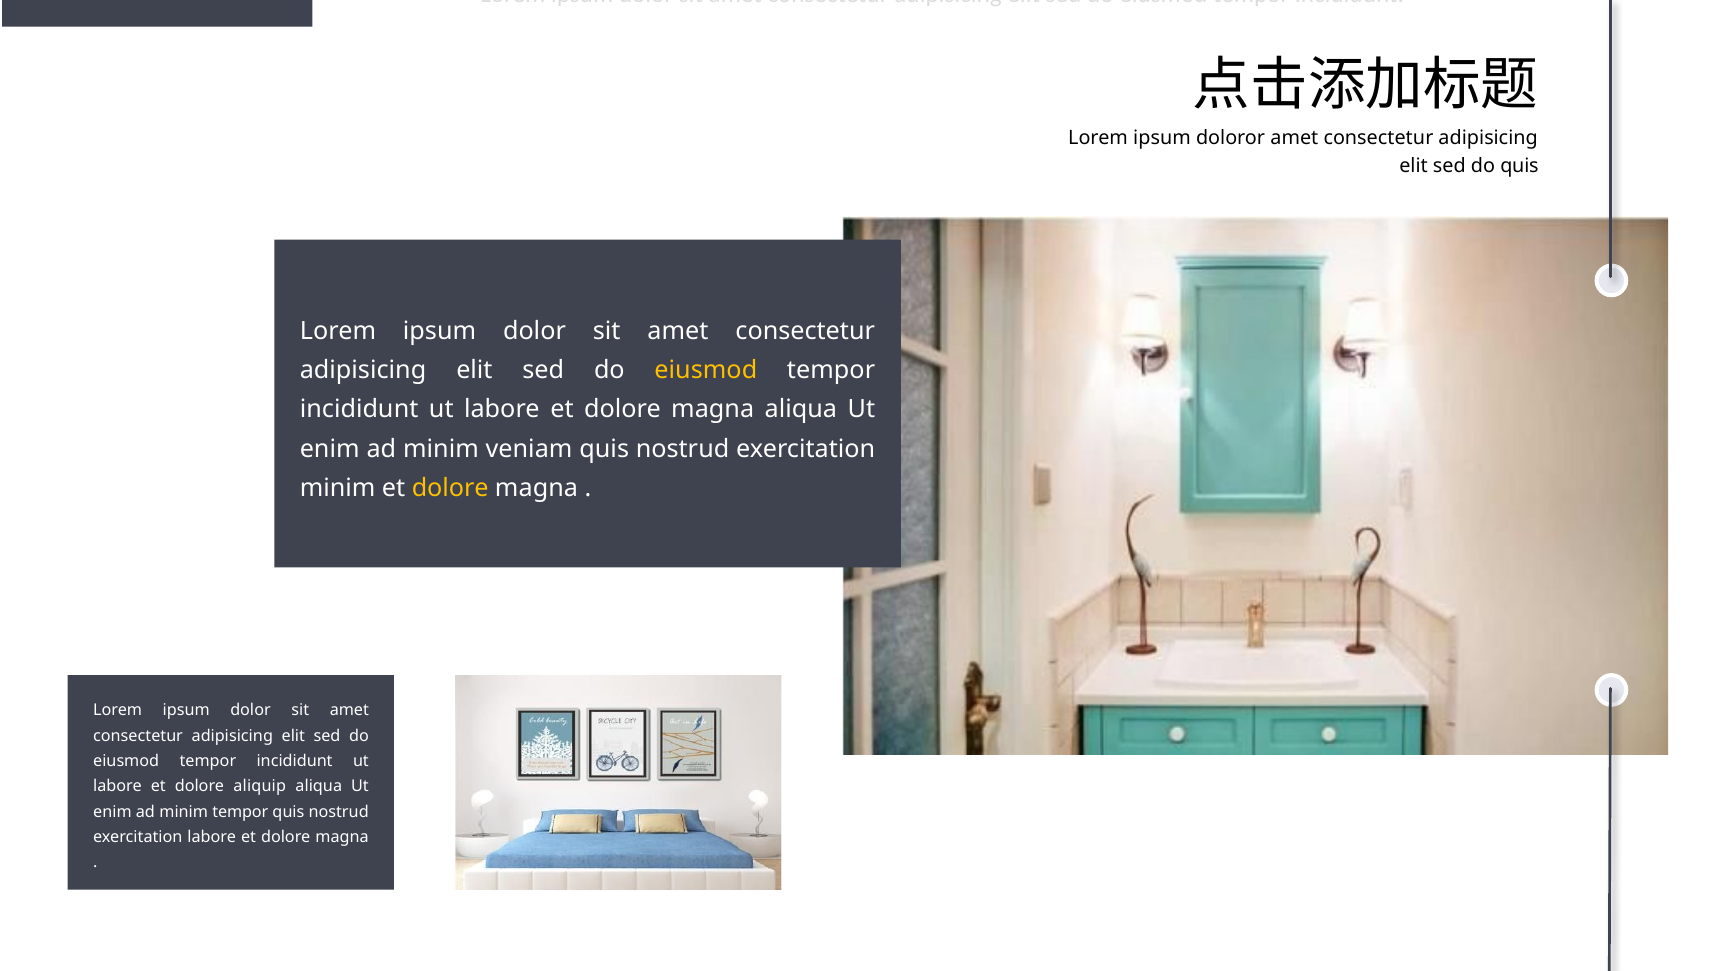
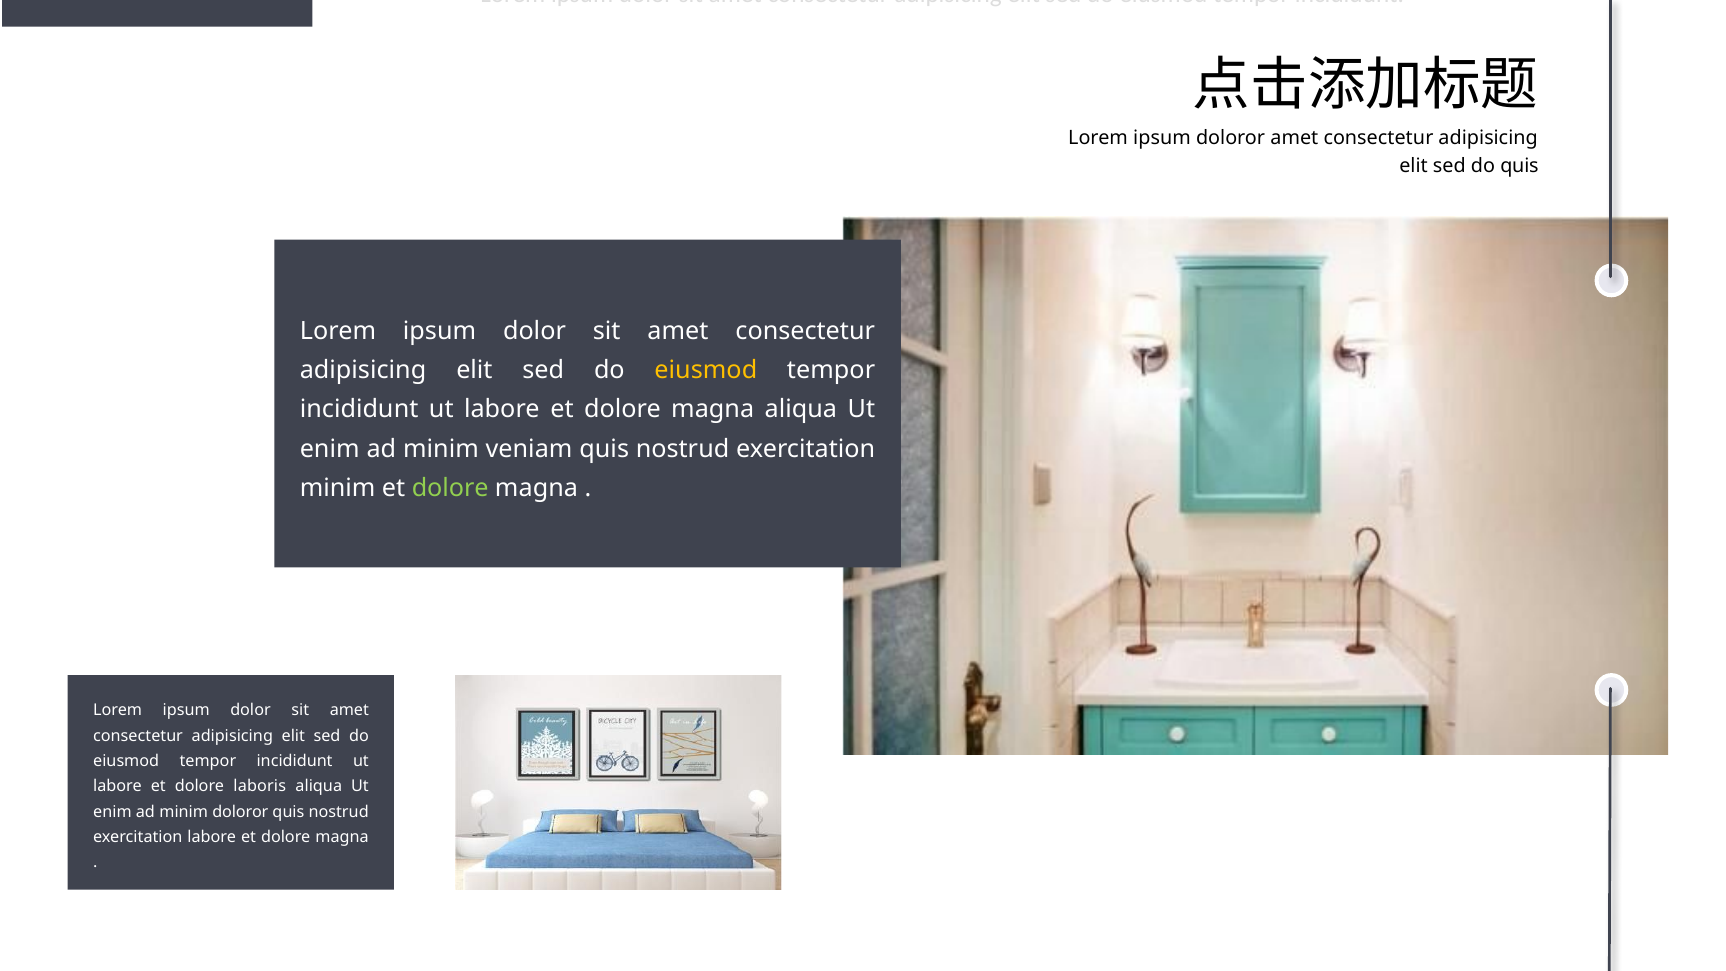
dolore colour: yellow -> light green (450, 488)
aliquip: aliquip -> laboris (260, 786)
minim tempor: tempor -> doloror (240, 812)
